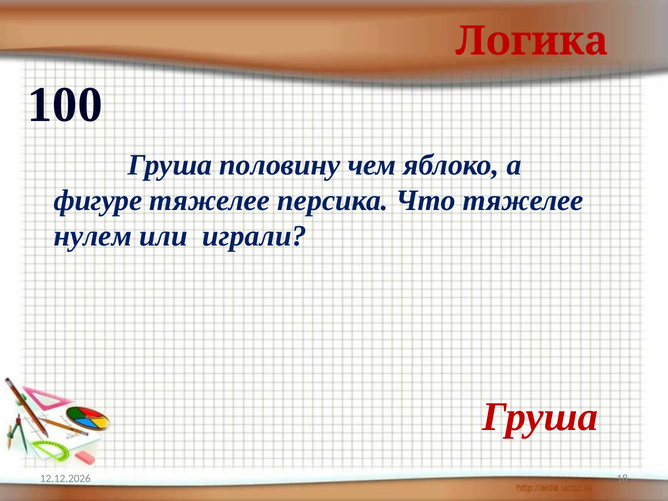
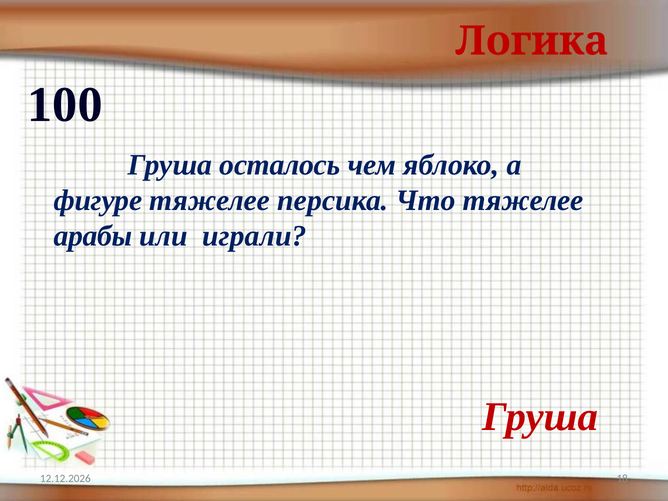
половину: половину -> осталось (280, 165)
нулем: нулем -> арабы (93, 236)
